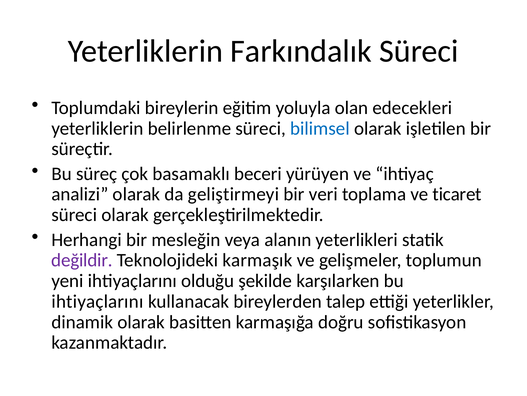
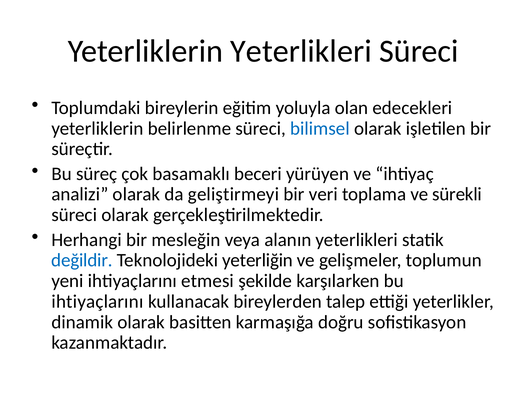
Yeterliklerin Farkındalık: Farkındalık -> Yeterlikleri (301, 51)
ticaret: ticaret -> sürekli (457, 194)
değildir colour: purple -> blue (82, 260)
karmaşık: karmaşık -> yeterliğin (258, 260)
olduğu: olduğu -> etmesi (208, 280)
